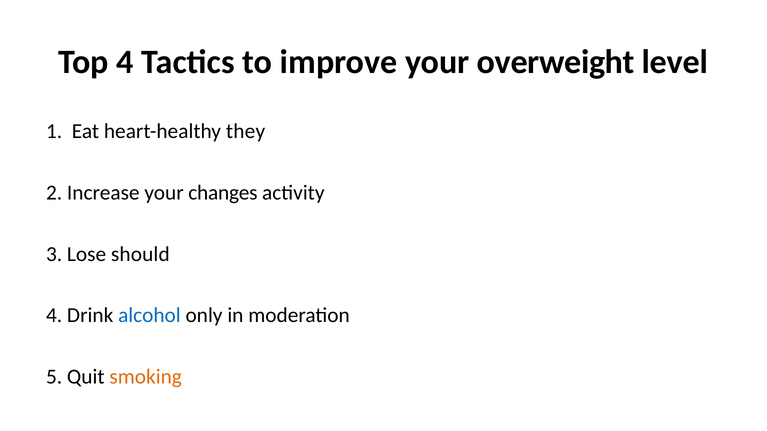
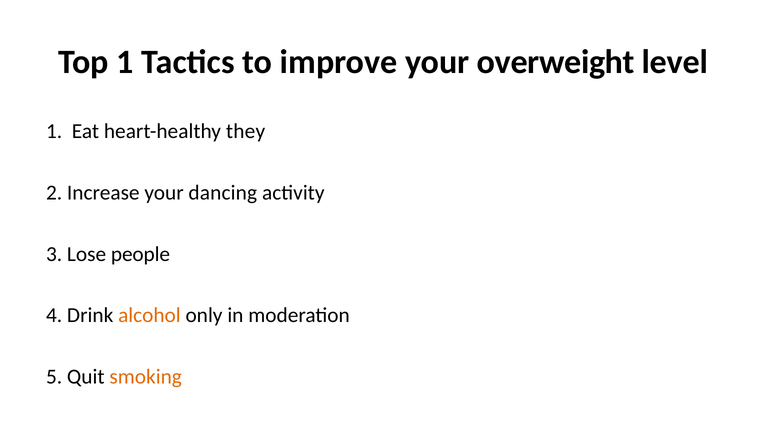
Top 4: 4 -> 1 (125, 62)
changes: changes -> dancing (223, 193)
should: should -> people (140, 254)
alcohol colour: blue -> orange (149, 316)
